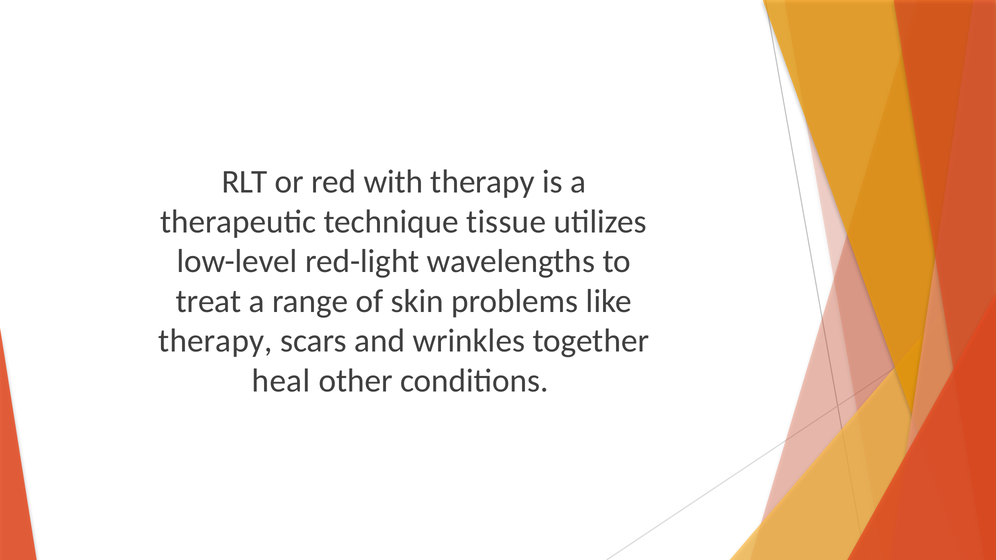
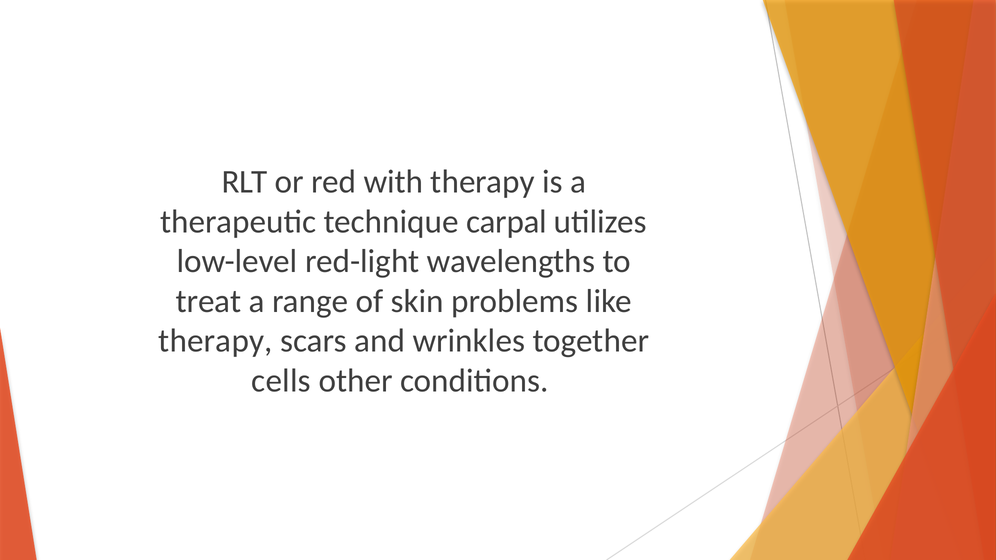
tissue: tissue -> carpal (506, 222)
heal: heal -> cells (281, 381)
